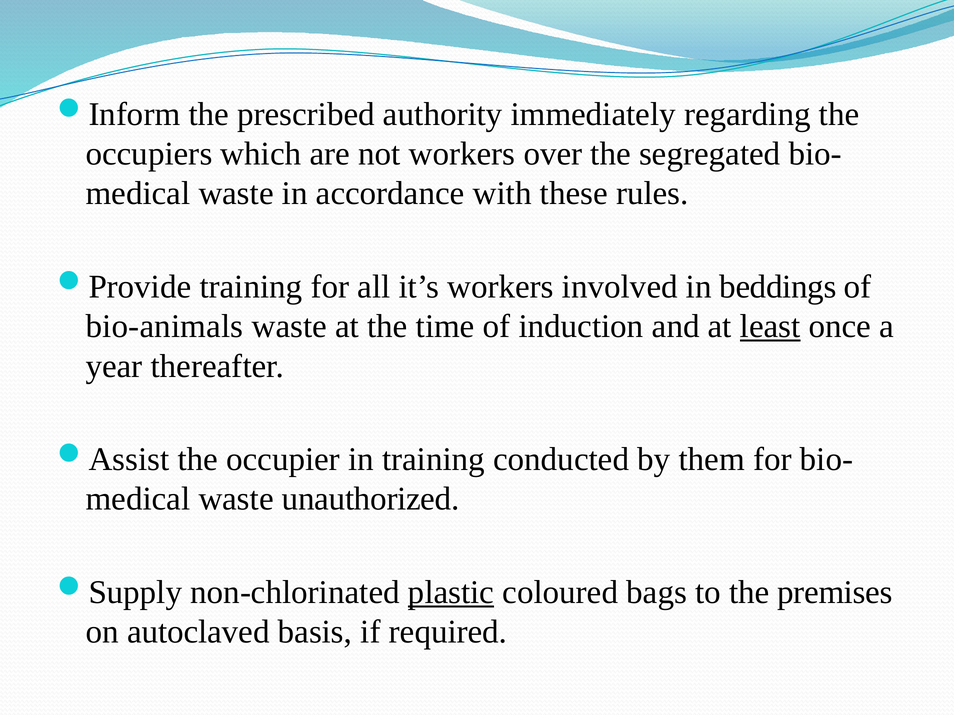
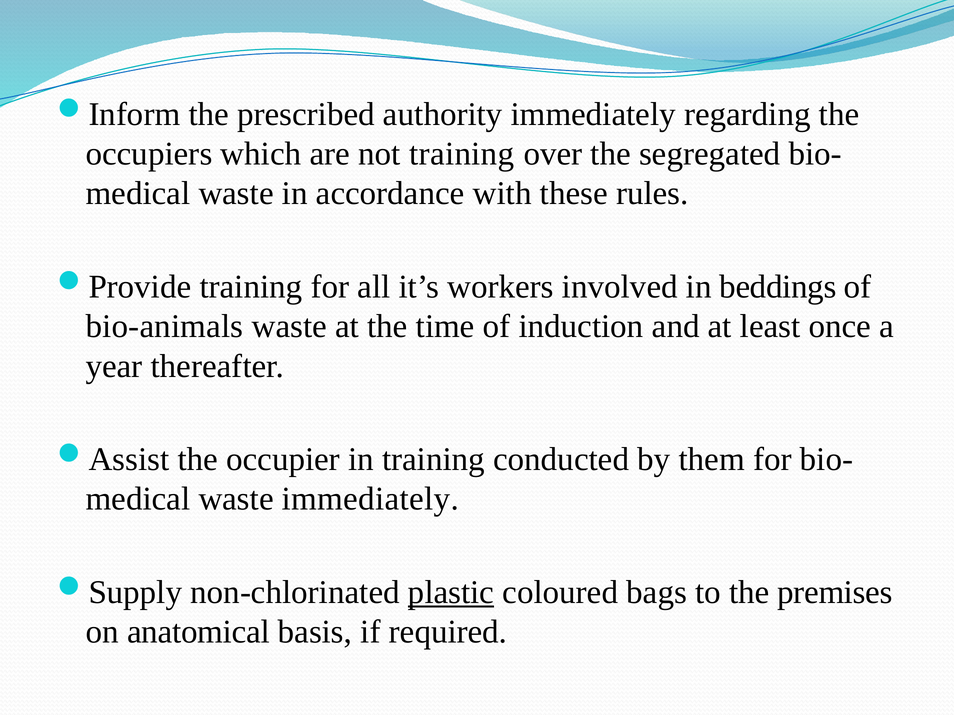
not workers: workers -> training (462, 154)
least underline: present -> none (770, 327)
waste unauthorized: unauthorized -> immediately (370, 499)
autoclaved: autoclaved -> anatomical (198, 632)
